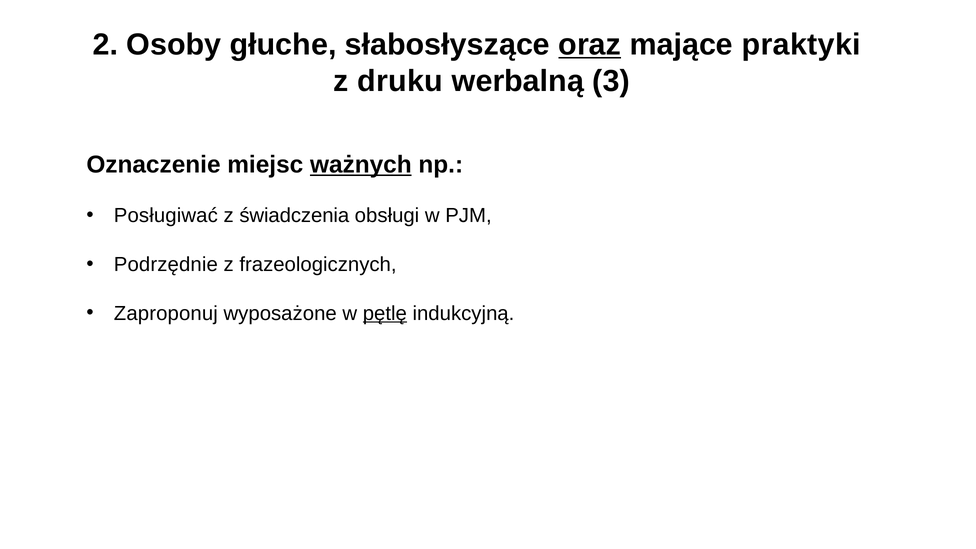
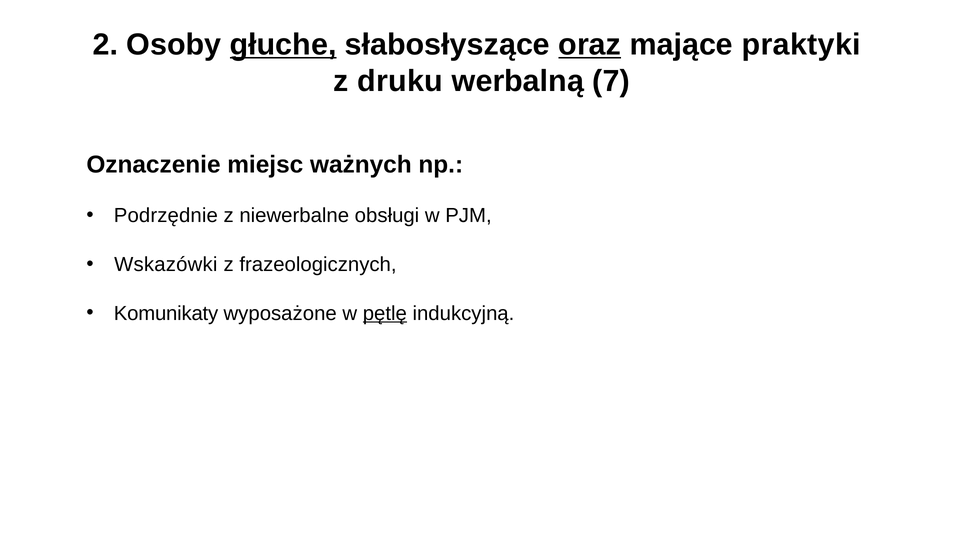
głuche underline: none -> present (283, 45)
3: 3 -> 7 (611, 81)
ważnych underline: present -> none (361, 165)
Posługiwać: Posługiwać -> Podrzędnie (166, 216)
świadczenia: świadczenia -> niewerbalne (294, 216)
Podrzędnie: Podrzędnie -> Wskazówki (166, 264)
Zaproponuj: Zaproponuj -> Komunikaty (166, 313)
